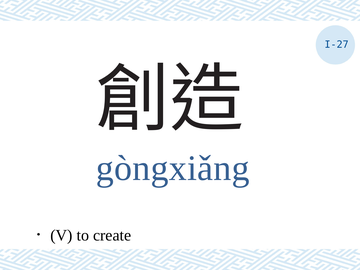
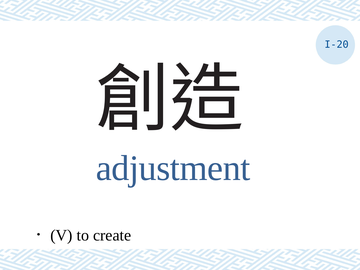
I-27: I-27 -> I-20 (337, 44)
gòngxiǎng: gòngxiǎng -> adjustment (173, 168)
